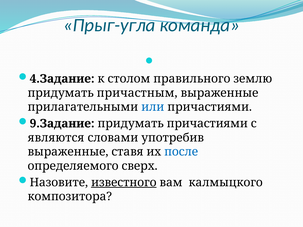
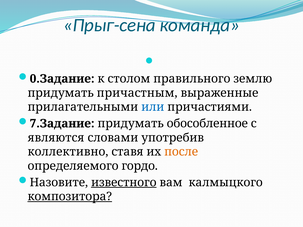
Прыг-угла: Прыг-угла -> Прыг-сена (109, 25)
4.Задание: 4.Задание -> 0.Задание (62, 79)
9.Задание: 9.Задание -> 7.Задание (62, 124)
придумать причастиями: причастиями -> обособленное (207, 124)
выраженные: выраженные -> коллективно (68, 152)
после colour: blue -> orange (181, 152)
сверх: сверх -> гордо (140, 166)
композитора underline: none -> present (70, 197)
